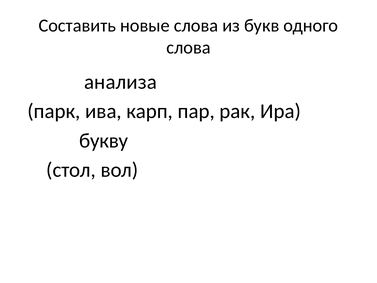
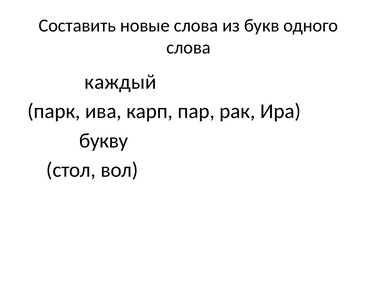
анализа: анализа -> каждый (120, 82)
